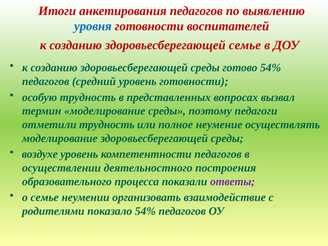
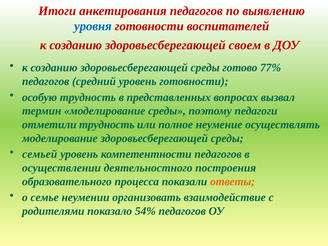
здоровьесберегающей семье: семье -> своем (245, 45)
готово 54%: 54% -> 77% (271, 68)
воздухе: воздухе -> семьей (40, 154)
ответы colour: purple -> orange (233, 182)
